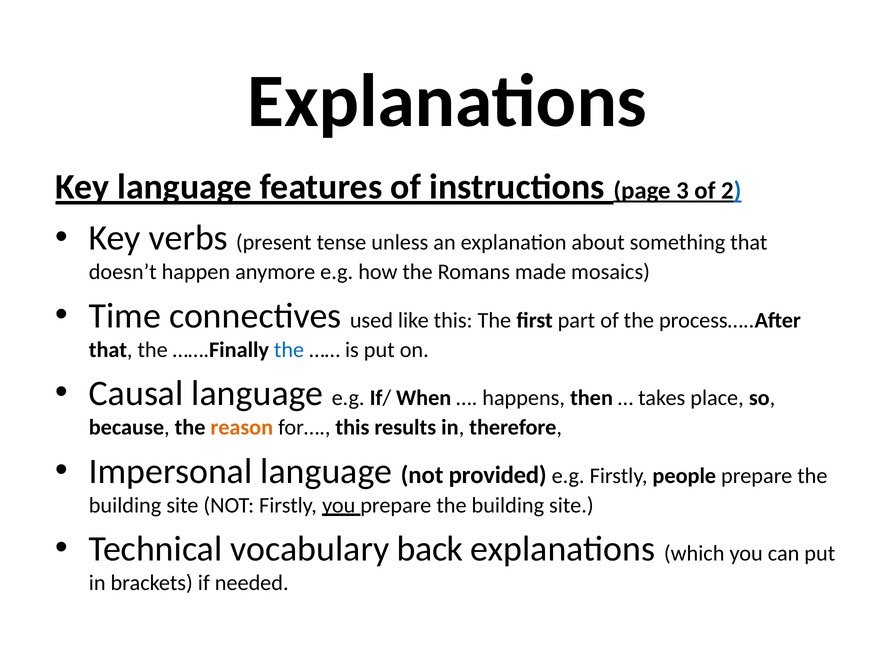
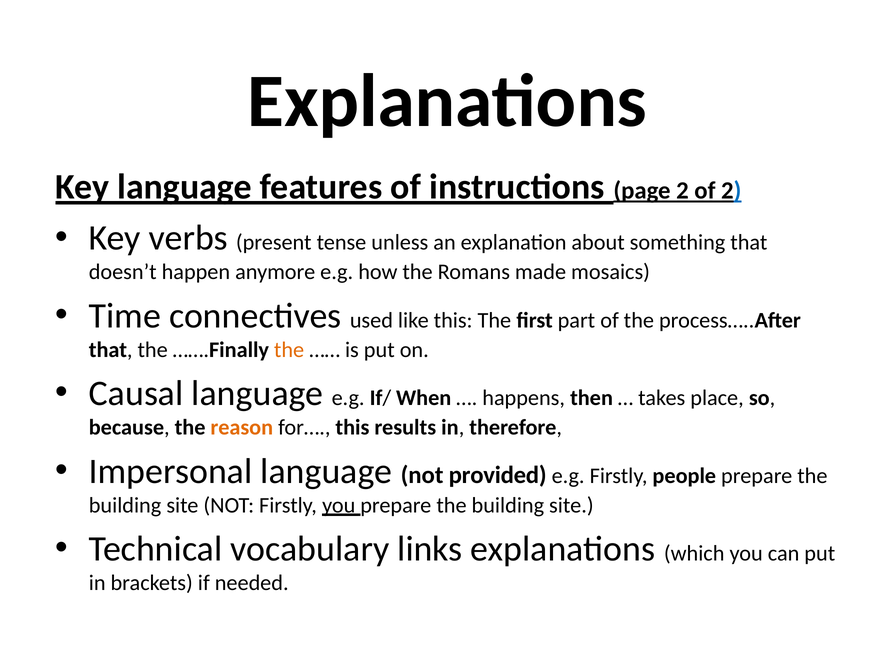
page 3: 3 -> 2 (682, 191)
the colour: blue -> orange (289, 350)
back: back -> links (430, 549)
